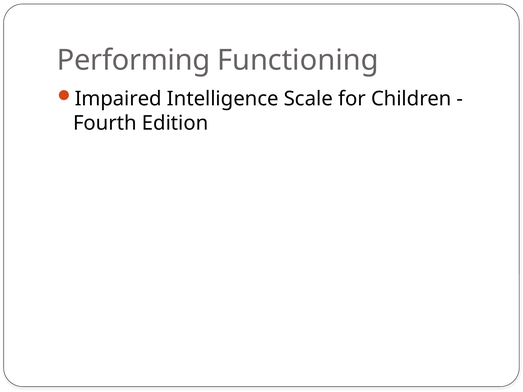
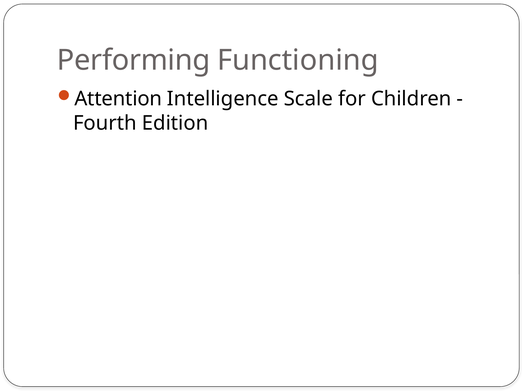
Impaired: Impaired -> Attention (118, 99)
